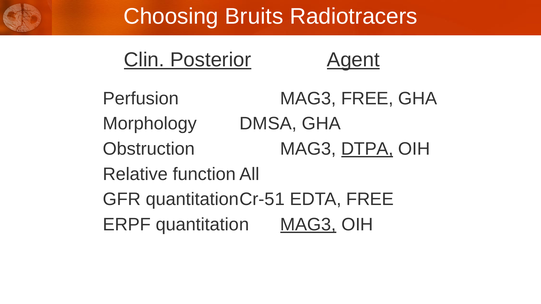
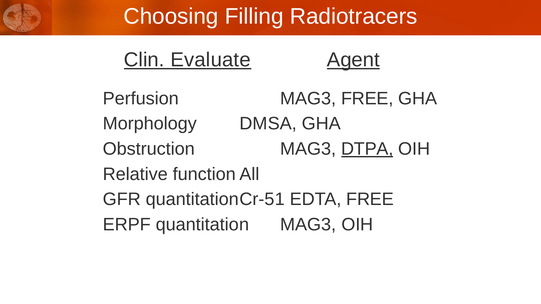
Bruits: Bruits -> Filling (254, 16)
Posterior: Posterior -> Evaluate (211, 60)
MAG3 underline: present -> none (308, 225)
